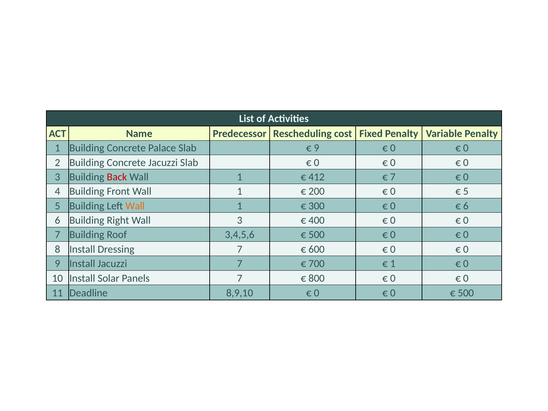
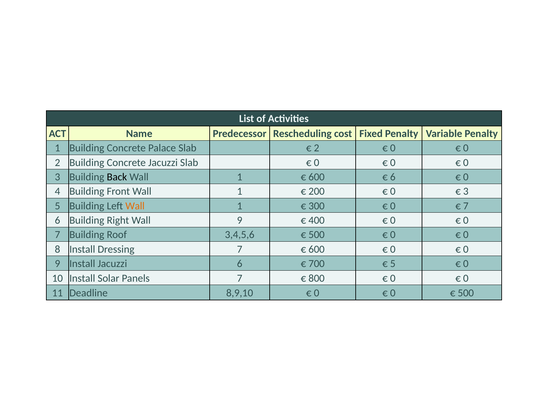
9: 9 -> 2 (317, 148)
Back colour: red -> black (117, 177)
412: 412 -> 600 (317, 177)
7: 7 -> 6 (393, 177)
5: 5 -> 3 (466, 191)
6: 6 -> 7 (466, 206)
Wall 3: 3 -> 9 (240, 220)
Jacuzzi 7: 7 -> 6 (240, 264)
1: 1 -> 5 (393, 264)
